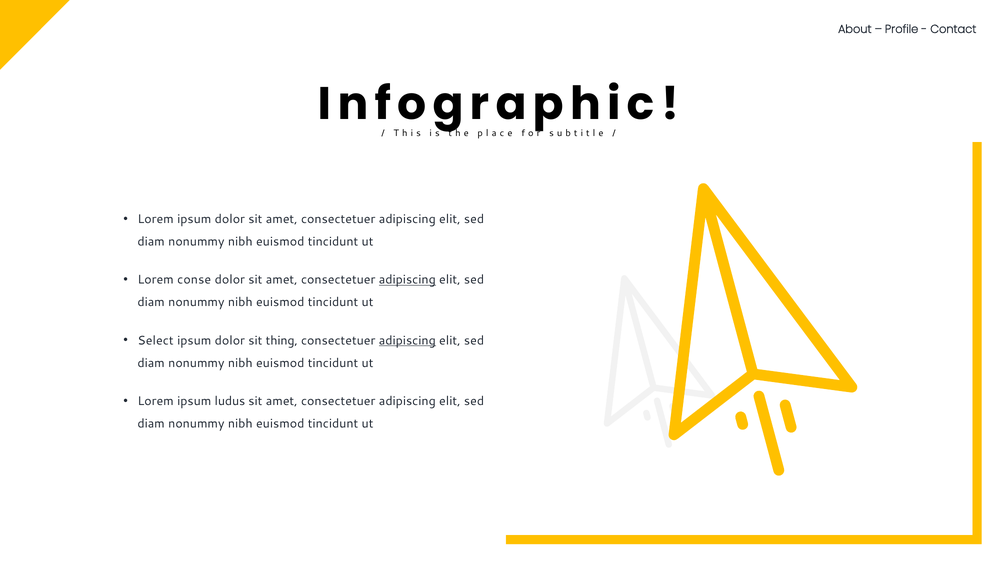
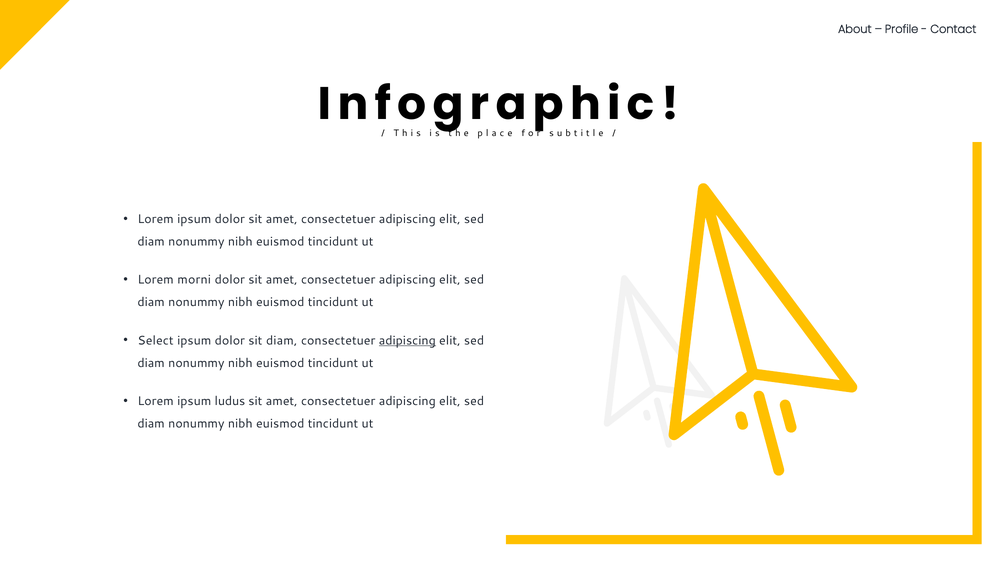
conse: conse -> morni (194, 280)
adipiscing underline: present -> none (407, 280)
sit thing: thing -> diam (282, 340)
